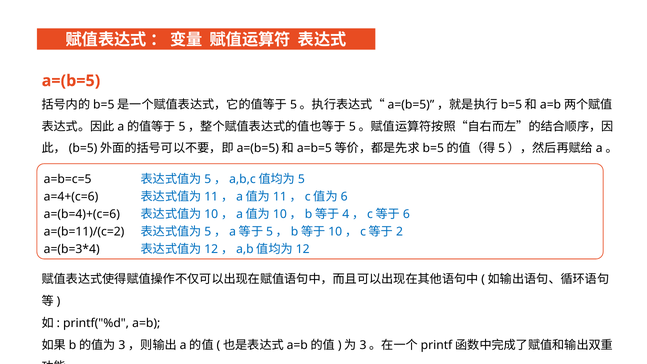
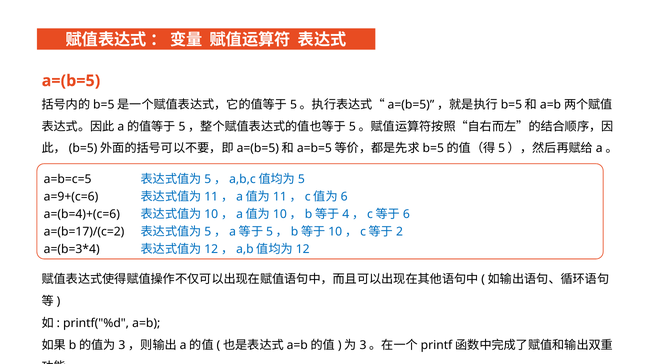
a=4+(c=6: a=4+(c=6 -> a=9+(c=6 (71, 197)
a=(b=11)/(c=2: a=(b=11)/(c=2 -> a=(b=17)/(c=2 (84, 232)
